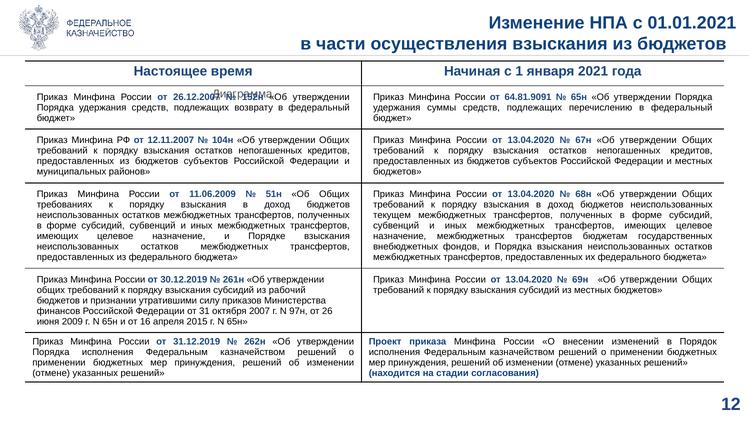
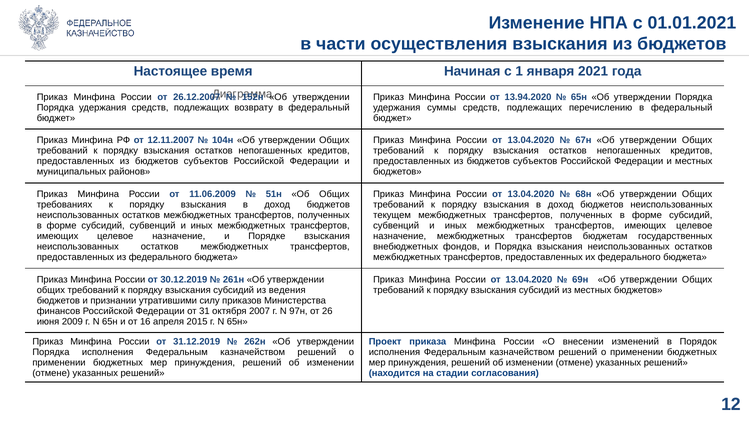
64.81.9091: 64.81.9091 -> 13.94.2020 (528, 97)
рабочий: рабочий -> ведения (287, 290)
